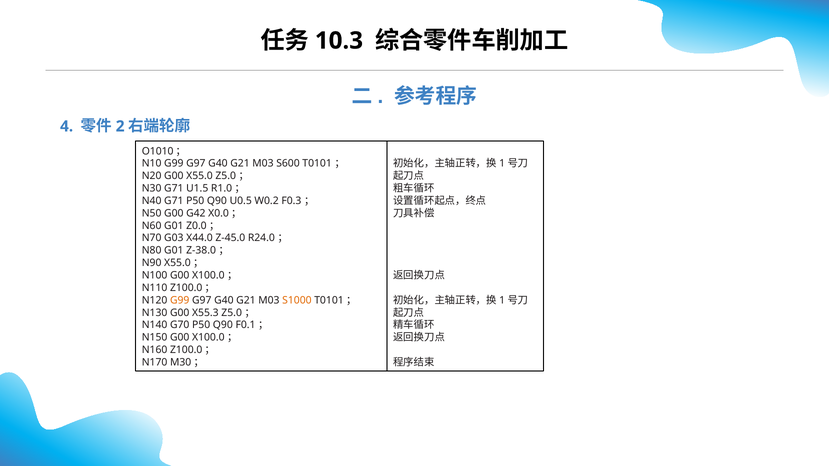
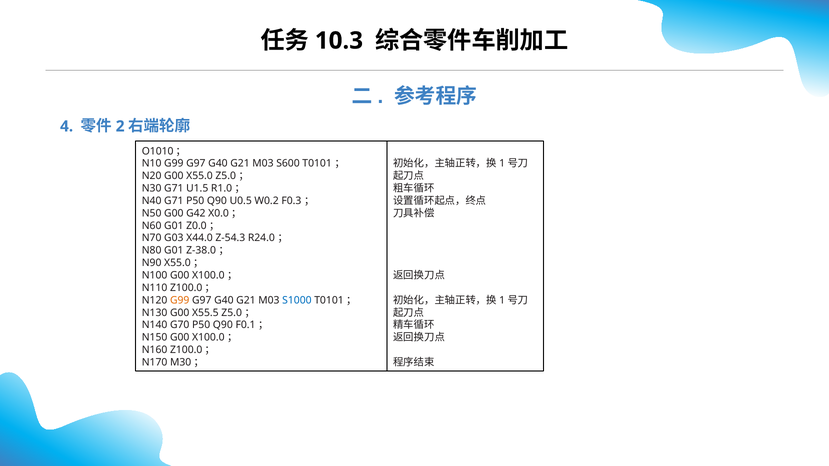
Z-45.0: Z-45.0 -> Z-54.3 (230, 238)
S1000 colour: orange -> blue (297, 300)
X55.3: X55.3 -> X55.5 (205, 313)
